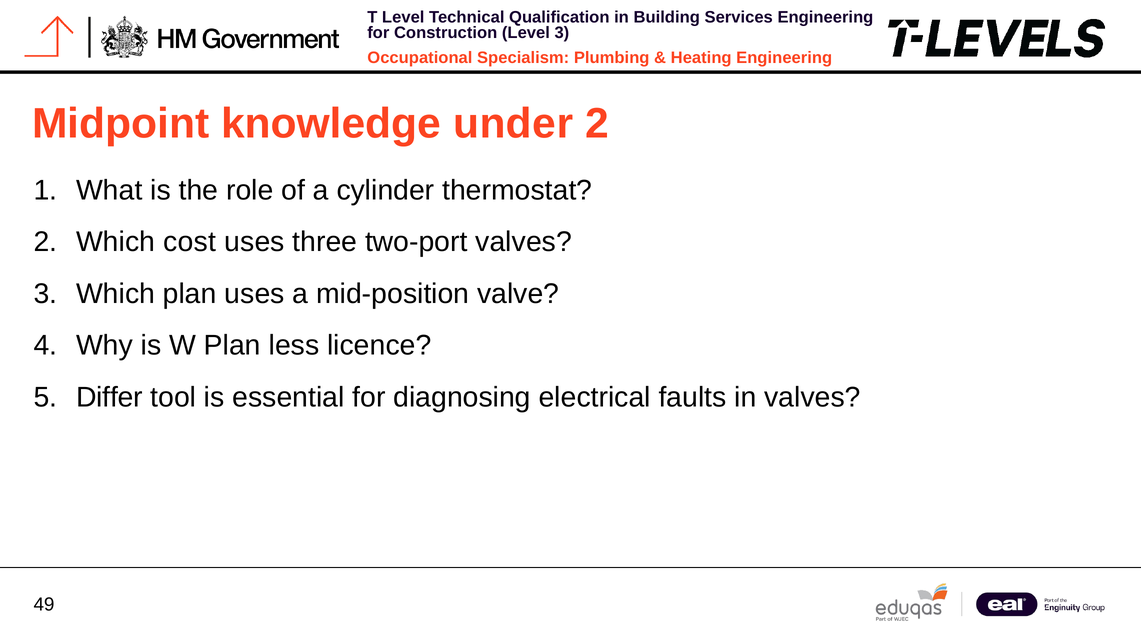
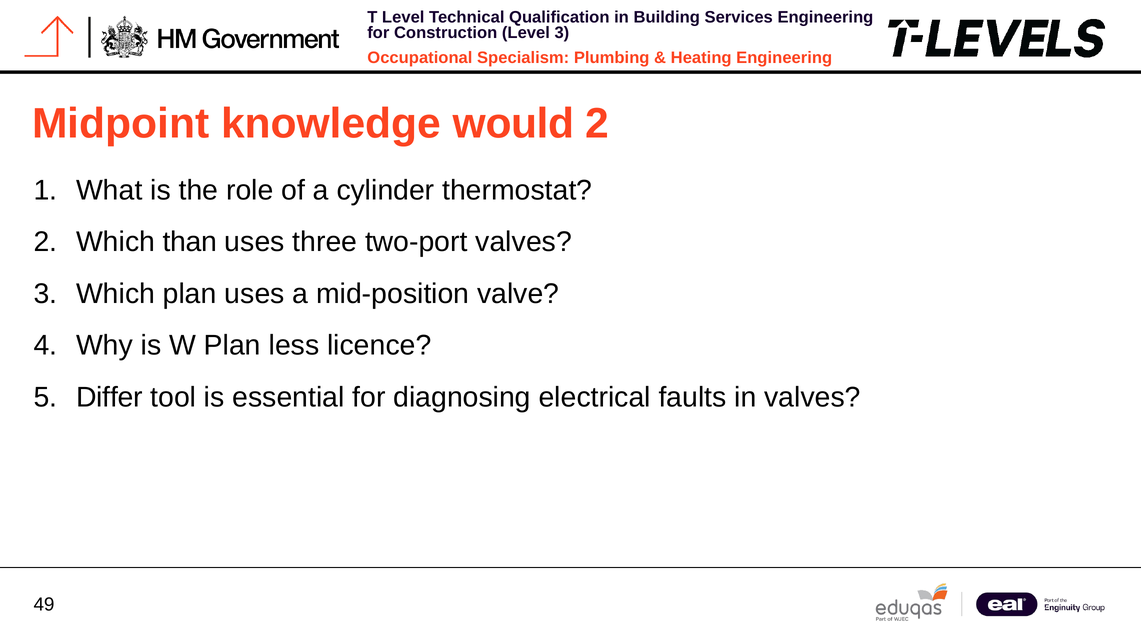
under: under -> would (514, 124)
cost: cost -> than (190, 242)
